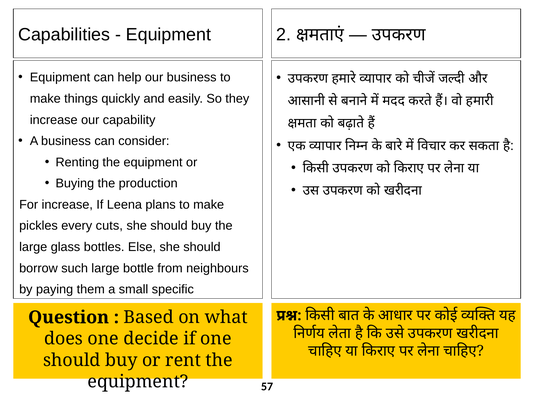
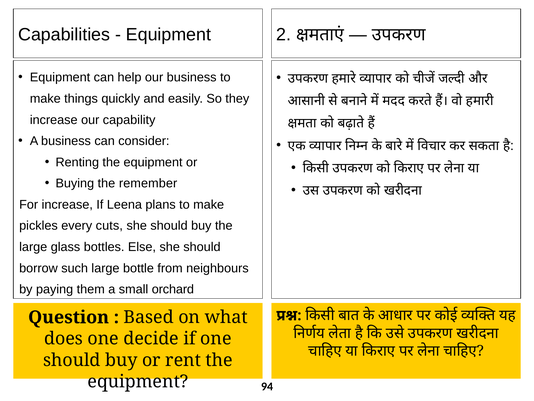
production: production -> remember (148, 183)
specific: specific -> orchard (173, 289)
57: 57 -> 94 (267, 386)
